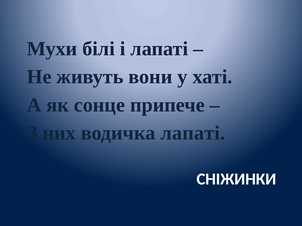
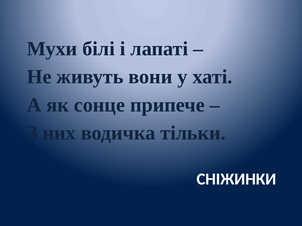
водичка лапаті: лапаті -> тільки (193, 133)
